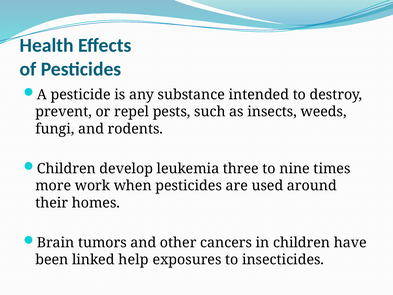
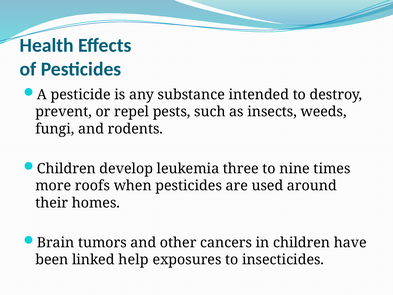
work: work -> roofs (92, 186)
